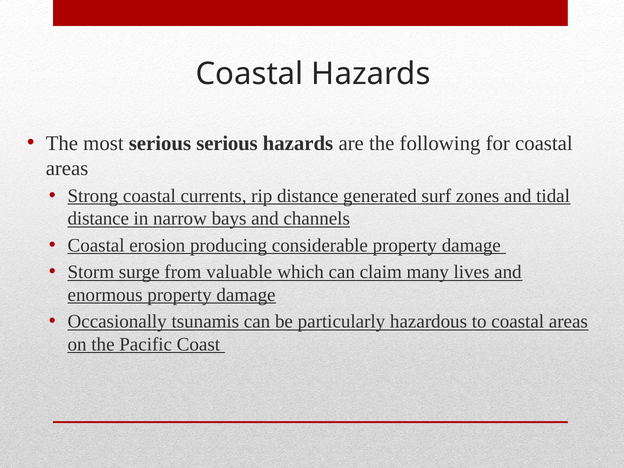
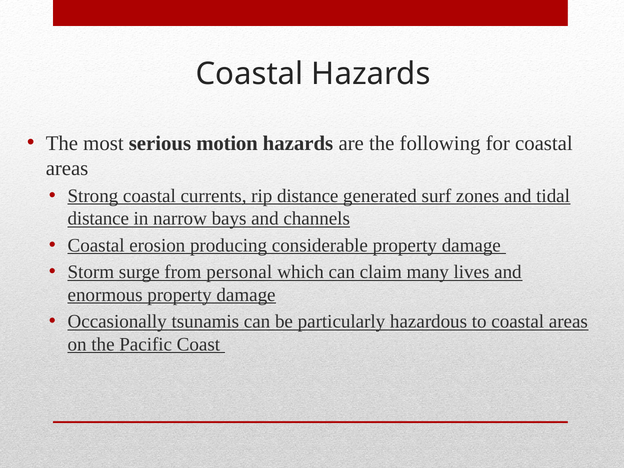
serious serious: serious -> motion (227, 143)
valuable: valuable -> personal (239, 272)
